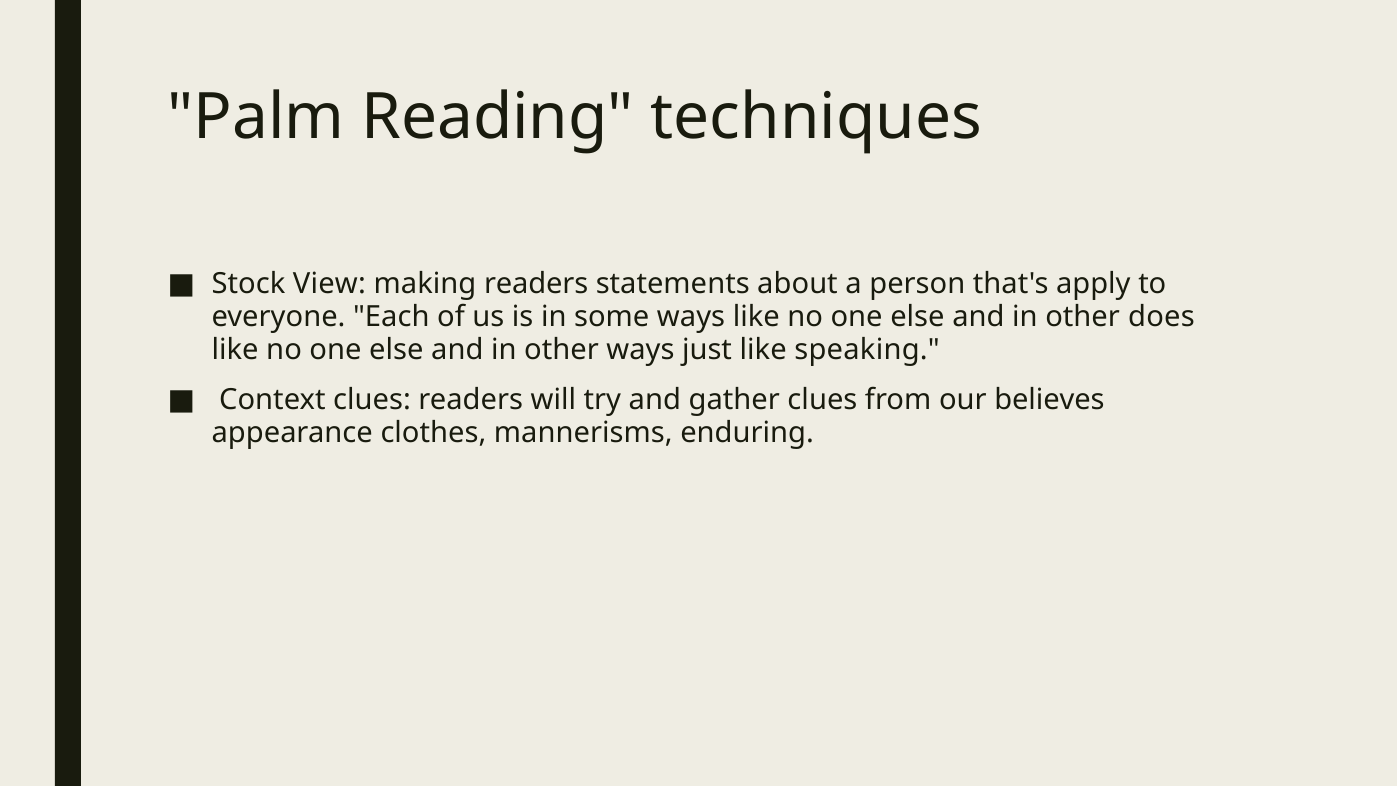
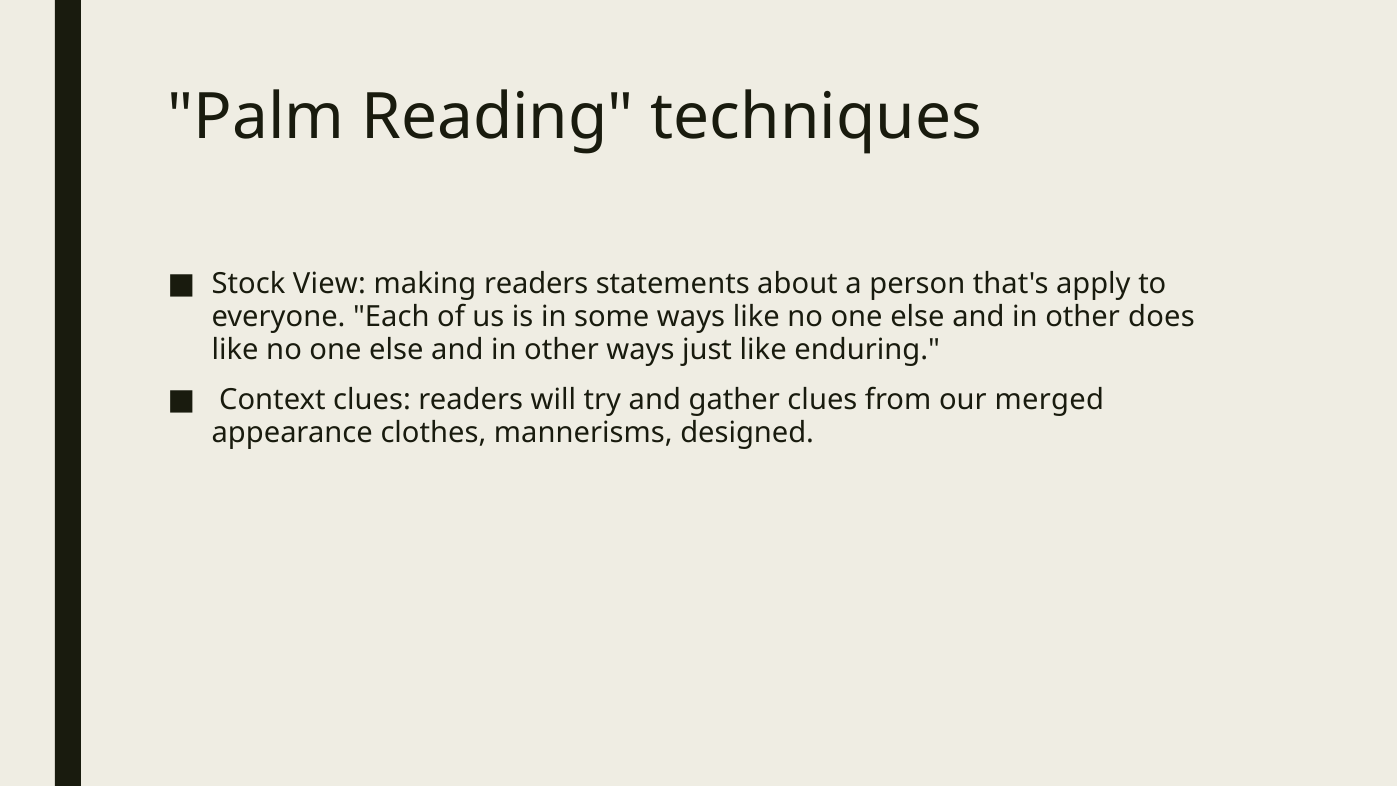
speaking: speaking -> enduring (867, 350)
believes: believes -> merged (1049, 400)
enduring: enduring -> designed (747, 433)
